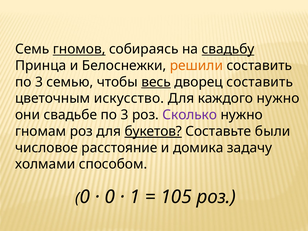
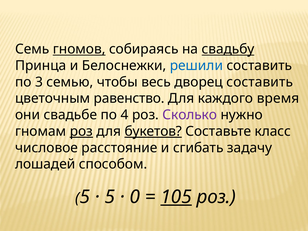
решили colour: orange -> blue (196, 66)
весь underline: present -> none (156, 82)
искусство: искусство -> равенство (129, 98)
каждого нужно: нужно -> время (278, 98)
3: 3 -> 4 (125, 115)
роз underline: none -> present (81, 131)
были: были -> класс (273, 131)
домика: домика -> сгибать (198, 148)
холмами: холмами -> лошадей (45, 164)
0: 0 -> 5 (85, 197)
0: 0 -> 5 (110, 197)
1: 1 -> 0 (135, 197)
105 underline: none -> present (176, 197)
